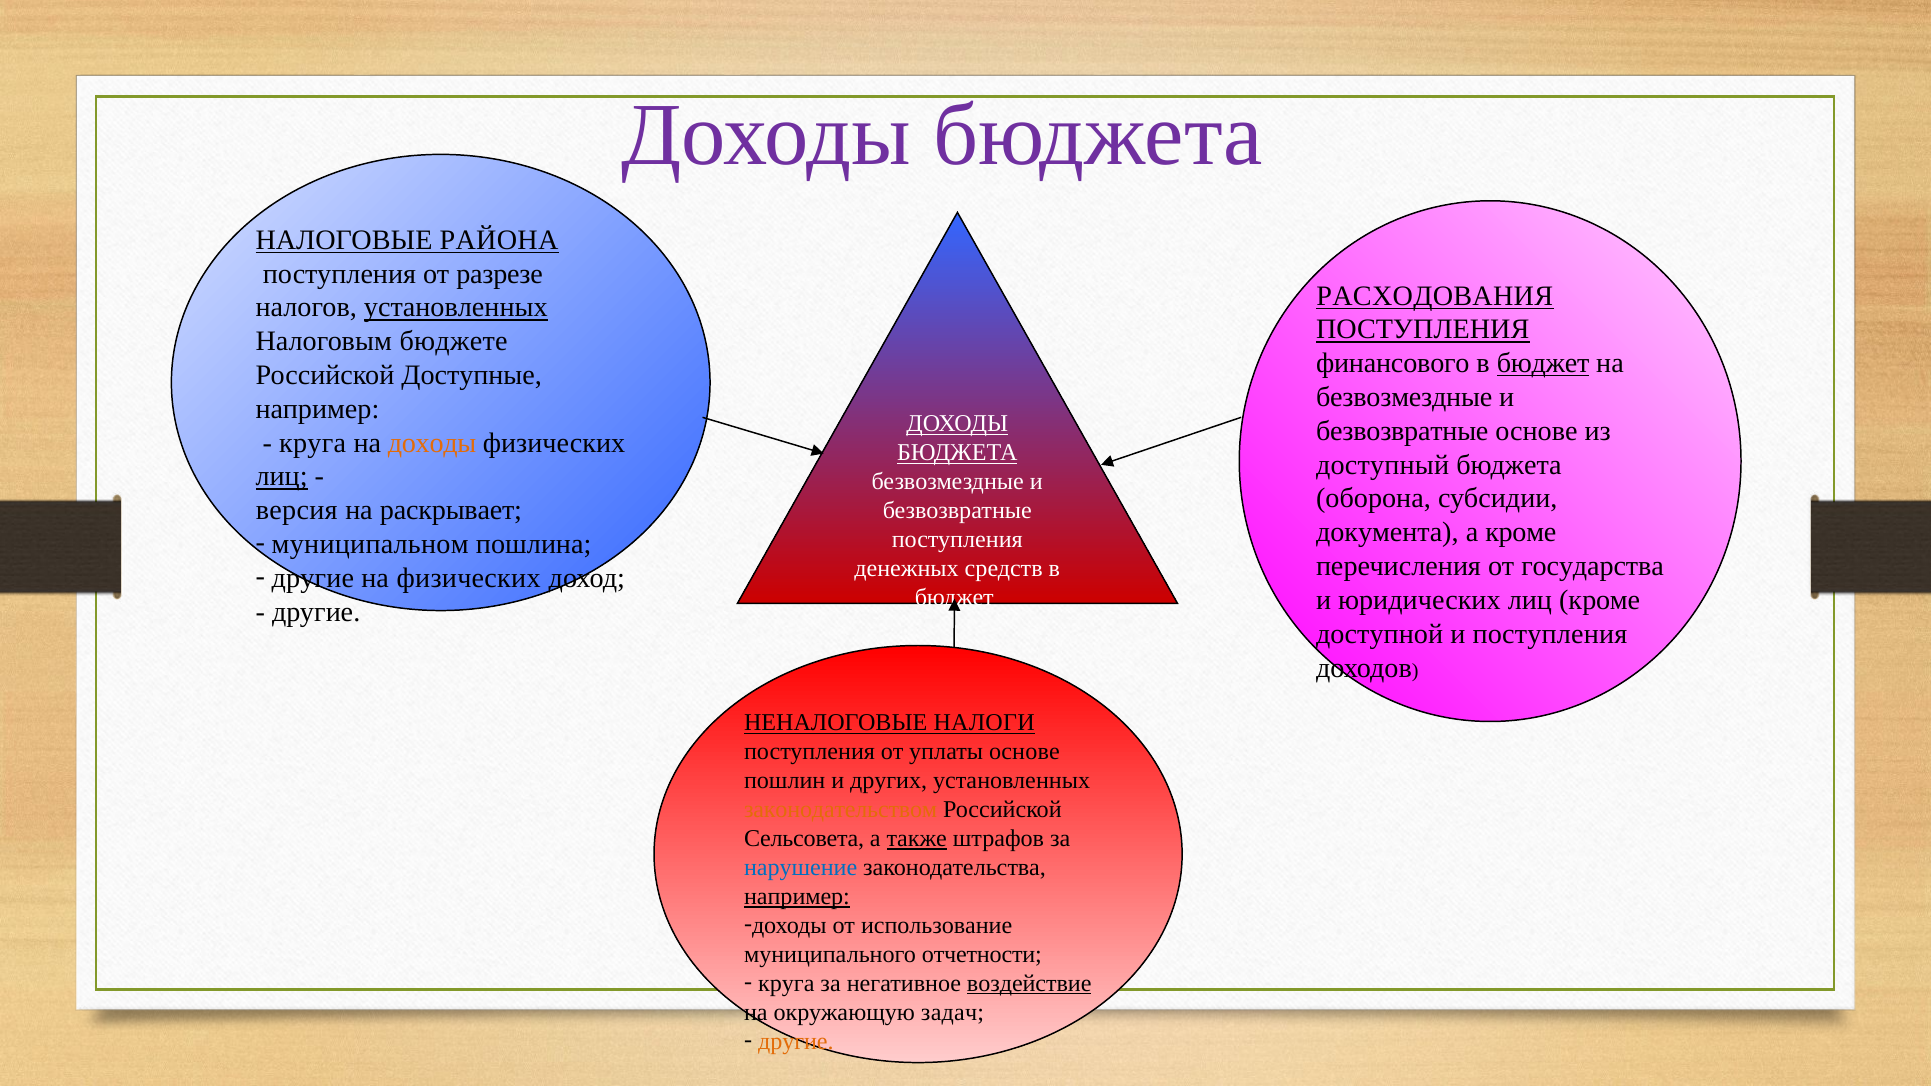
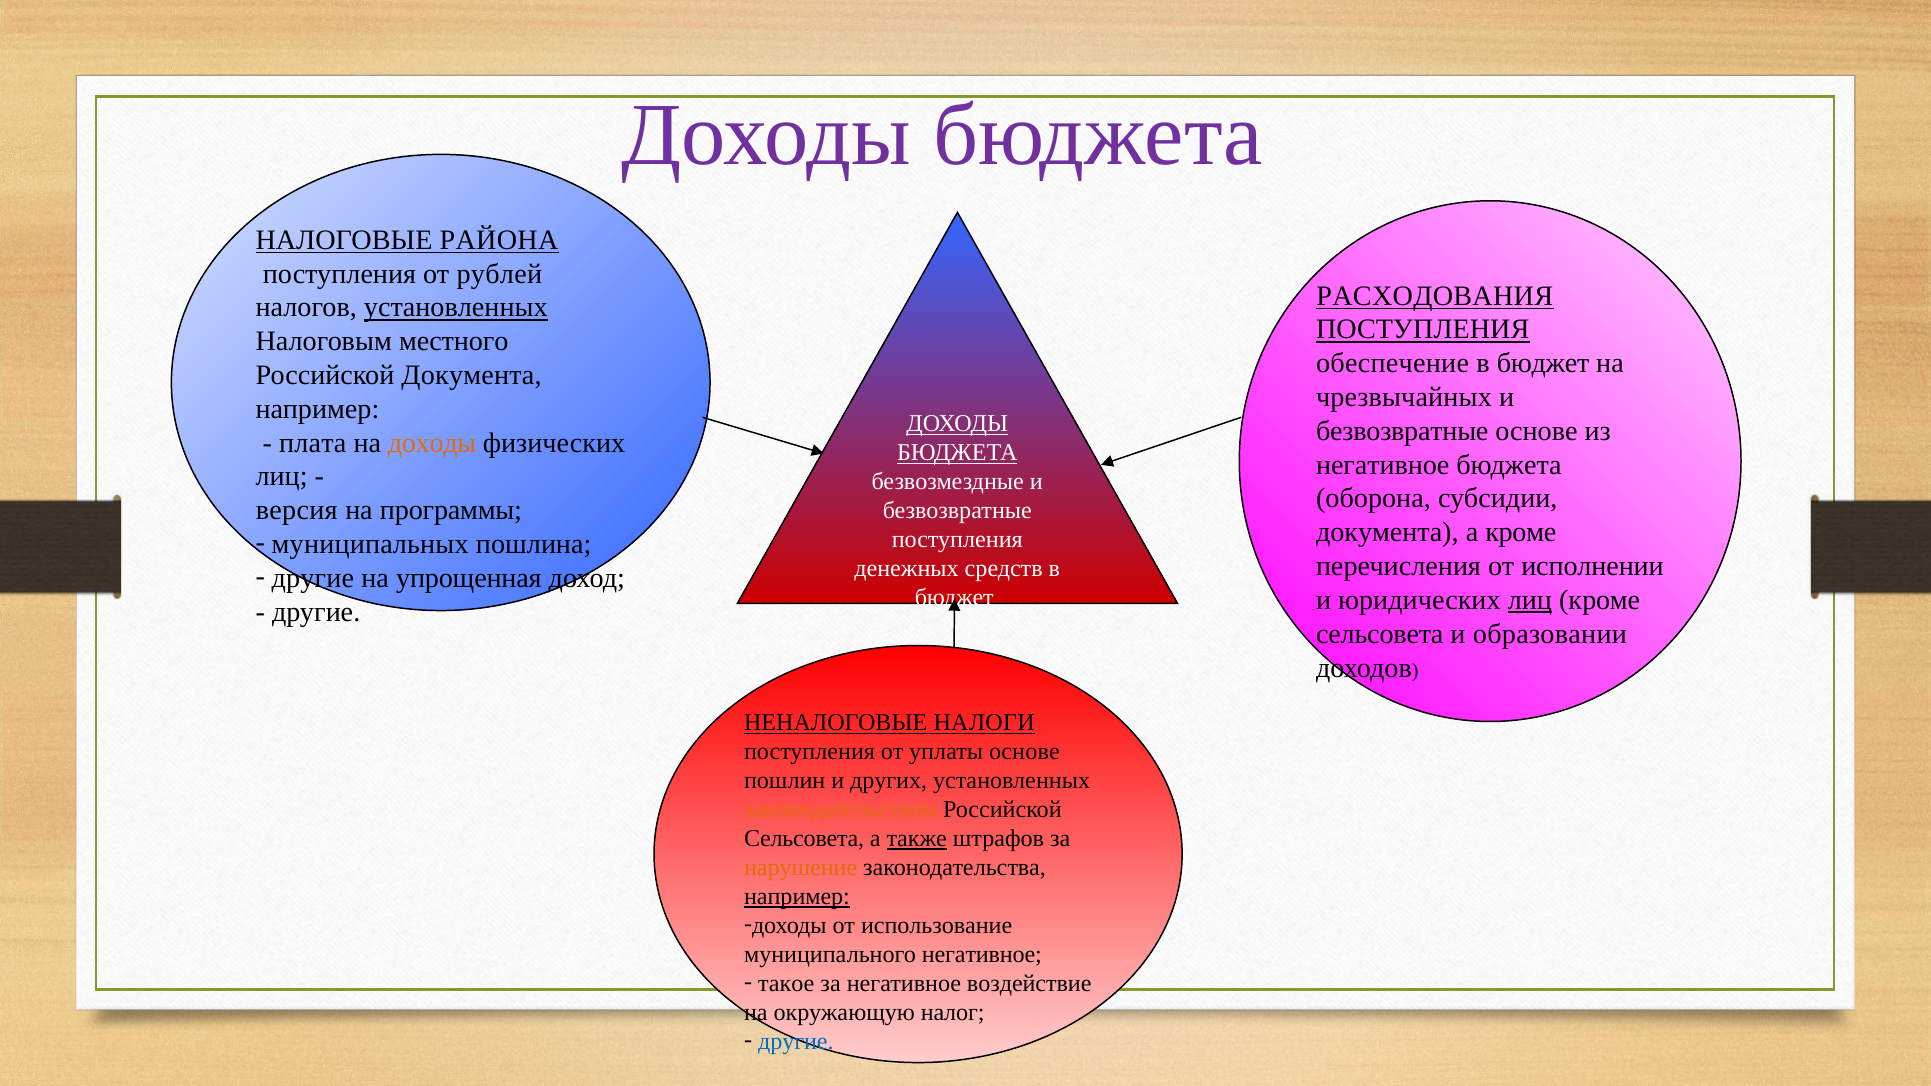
разрезе: разрезе -> рублей (499, 274)
бюджете: бюджете -> местного (454, 341)
финансового: финансового -> обеспечение (1393, 364)
бюджет underline: present -> none (1543, 364)
Российской Доступные: Доступные -> Документа (472, 375)
безвозмездные: безвозмездные -> чрезвычайных (1404, 397)
круга: круга -> плата (313, 443)
доступный: доступный -> негативное (1383, 465)
лиц underline: present -> none (282, 477)
раскрывает: раскрывает -> программы (451, 511)
муниципальном: муниципальном -> муниципальных (370, 544)
государства: государства -> исполнении (1592, 566)
на физических: физических -> упрощенная (469, 578)
лиц underline: none -> present (1530, 600)
доступной: доступной -> сельсовета (1380, 634)
и поступления: поступления -> образовании (1550, 634)
нарушение colour: blue -> orange (801, 868)
муниципального отчетности: отчетности -> негативное (982, 955)
круга: круга -> такое (786, 984)
воздействие underline: present -> none (1029, 984)
задач: задач -> налог (953, 1012)
другие colour: orange -> blue (796, 1041)
